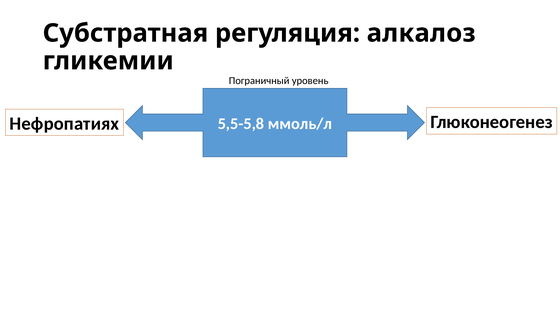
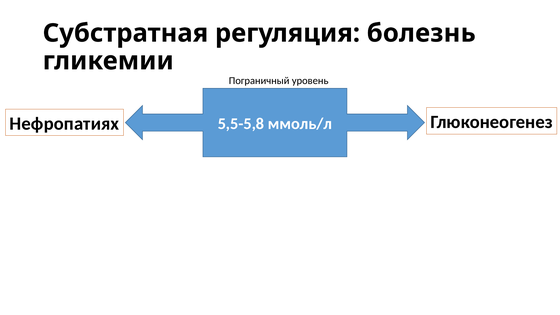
алкалоз: алкалоз -> болезнь (421, 33)
